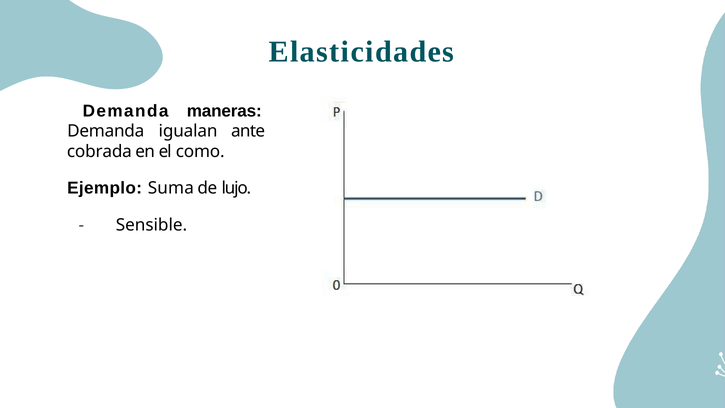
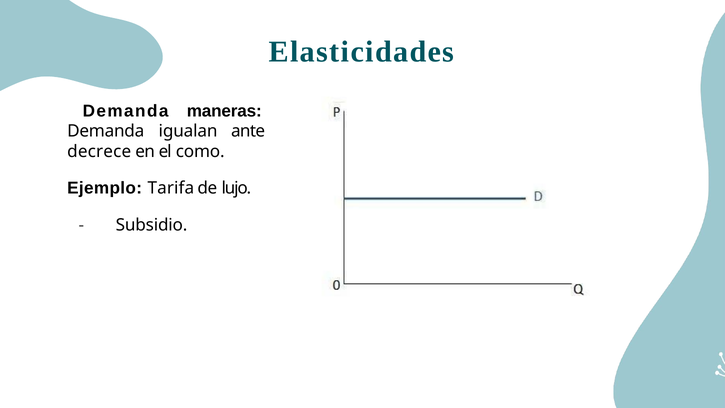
cobrada: cobrada -> decrece (99, 152)
Suma: Suma -> Tarifa (171, 188)
Sensible: Sensible -> Subsidio (152, 225)
